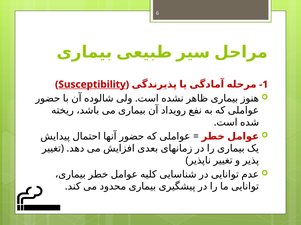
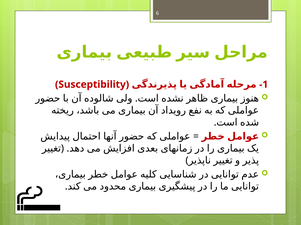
Susceptibility underline: present -> none (92, 85)
